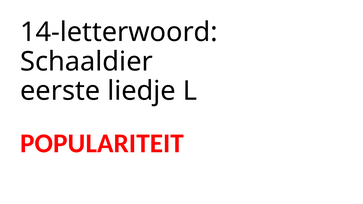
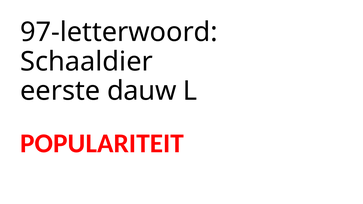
14-letterwoord: 14-letterwoord -> 97-letterwoord (119, 32)
liedje: liedje -> dauw (142, 91)
